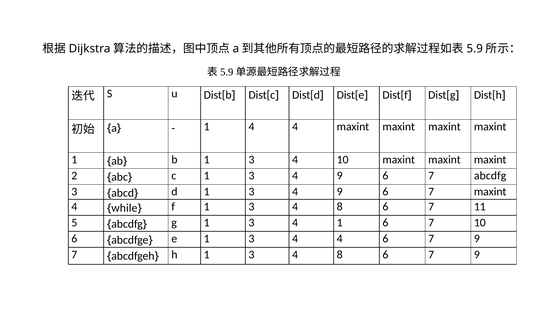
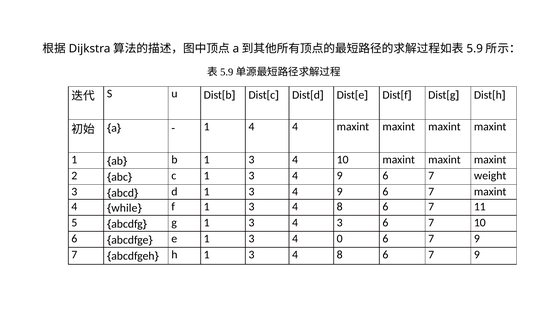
7 abcdfg: abcdfg -> weight (490, 176)
4 1: 1 -> 3 (340, 223)
3 4 4: 4 -> 0 (340, 239)
